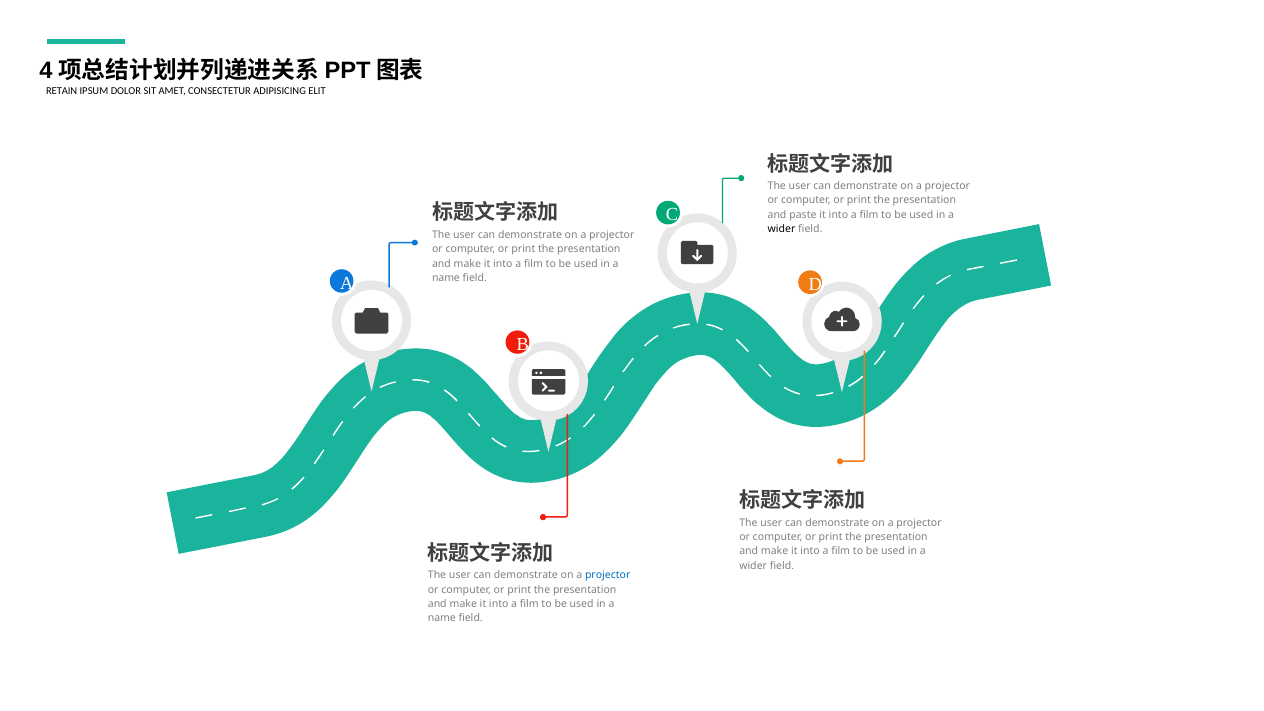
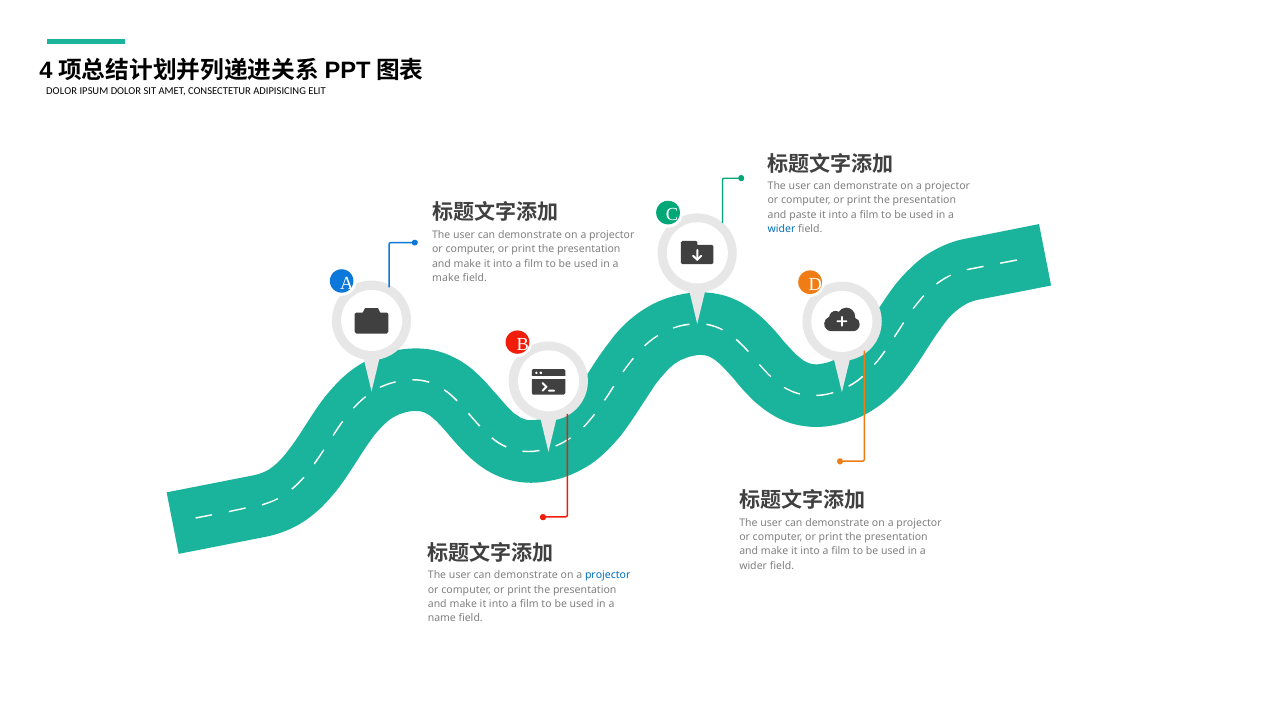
RETAIN: RETAIN -> DOLOR (62, 91)
wider colour: black -> blue (782, 229)
name: name -> make (446, 278)
